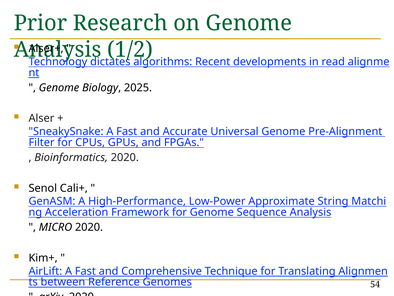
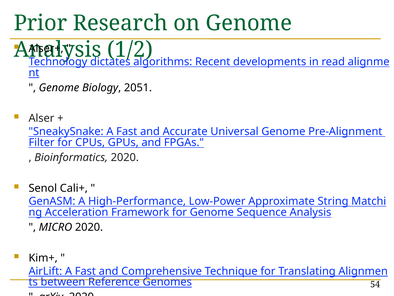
2025: 2025 -> 2051 (138, 87)
